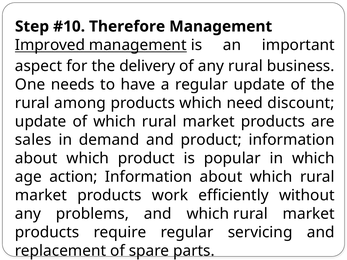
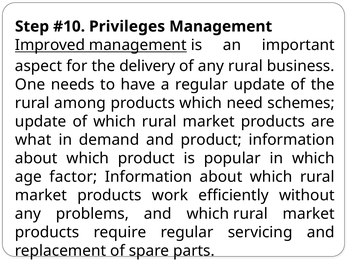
Therefore: Therefore -> Privileges (127, 26)
discount: discount -> schemes (301, 103)
sales: sales -> what (33, 140)
action: action -> factor (73, 177)
